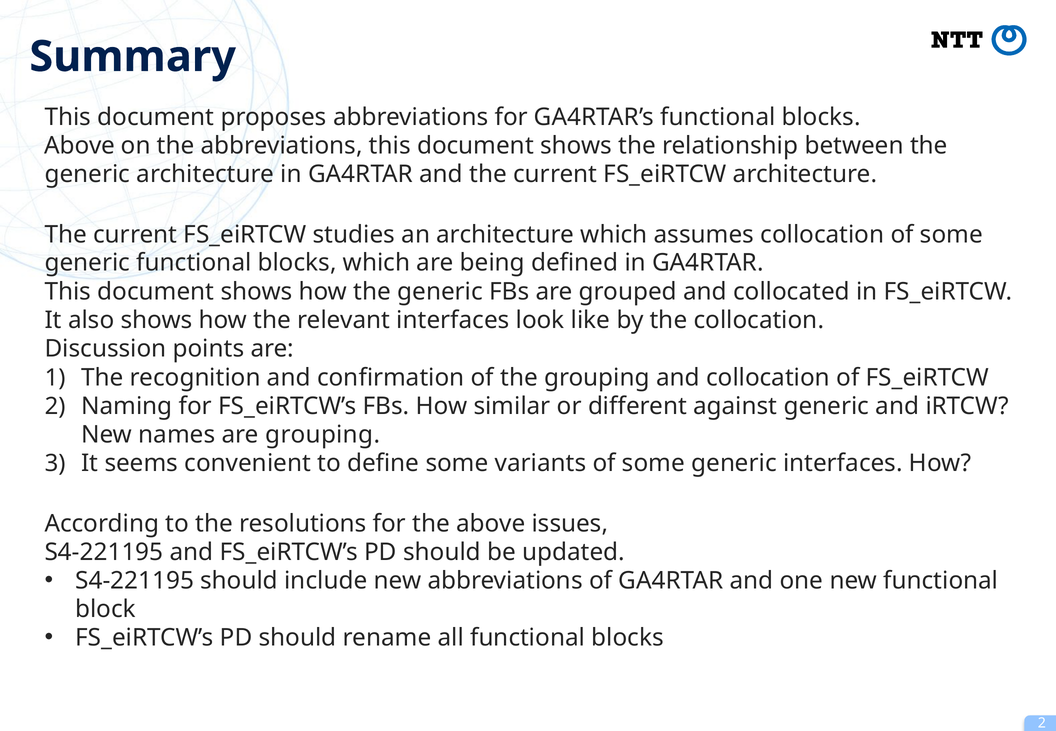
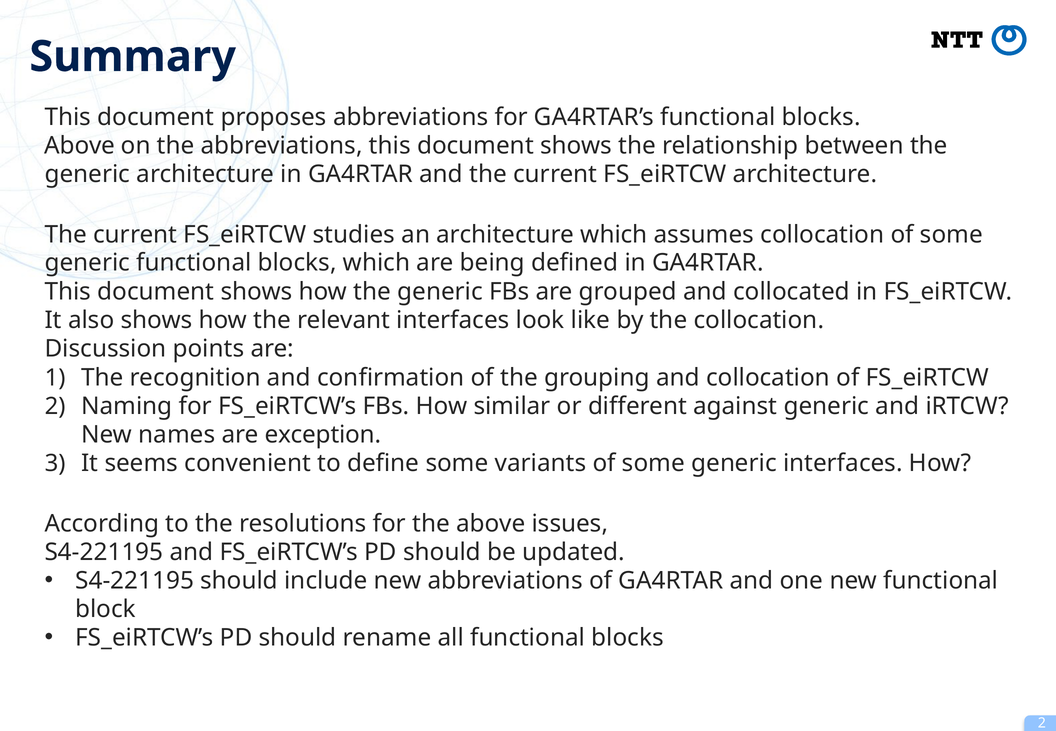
are grouping: grouping -> exception (323, 435)
